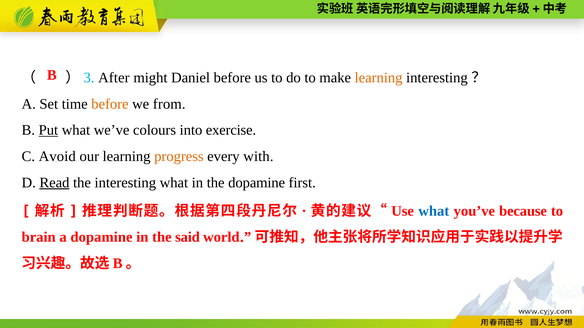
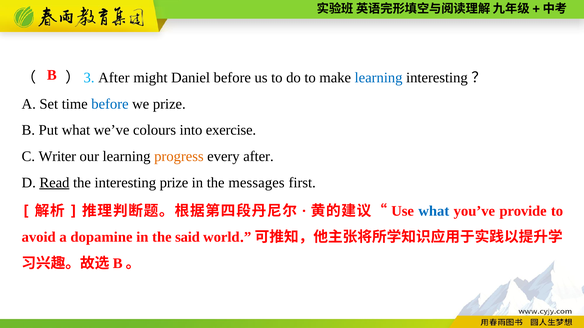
learning colour: orange -> blue (379, 78)
before colour: orange -> blue (110, 104)
we from: from -> prize (169, 104)
Put underline: present -> none (48, 130)
Avoid: Avoid -> Writer (57, 157)
every with: with -> after (258, 157)
interesting what: what -> prize (174, 183)
the dopamine: dopamine -> messages (257, 183)
because: because -> provide (523, 211)
brain: brain -> avoid (39, 238)
